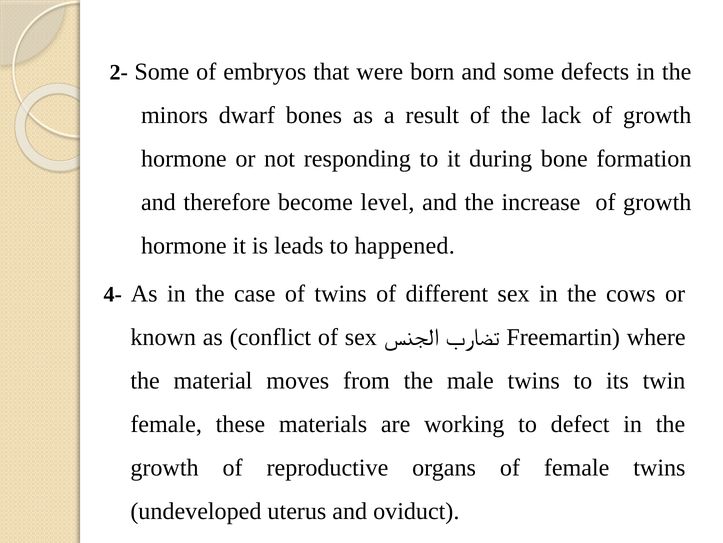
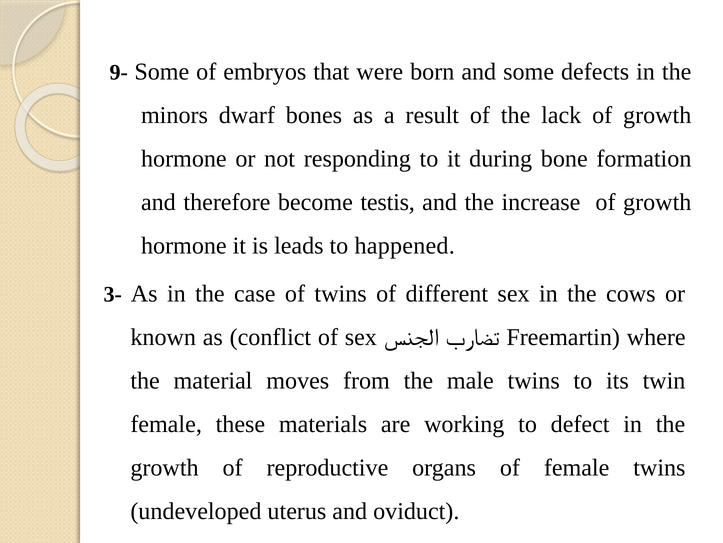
2-: 2- -> 9- (119, 73)
level: level -> testis (388, 202)
4-: 4- -> 3- (113, 294)
